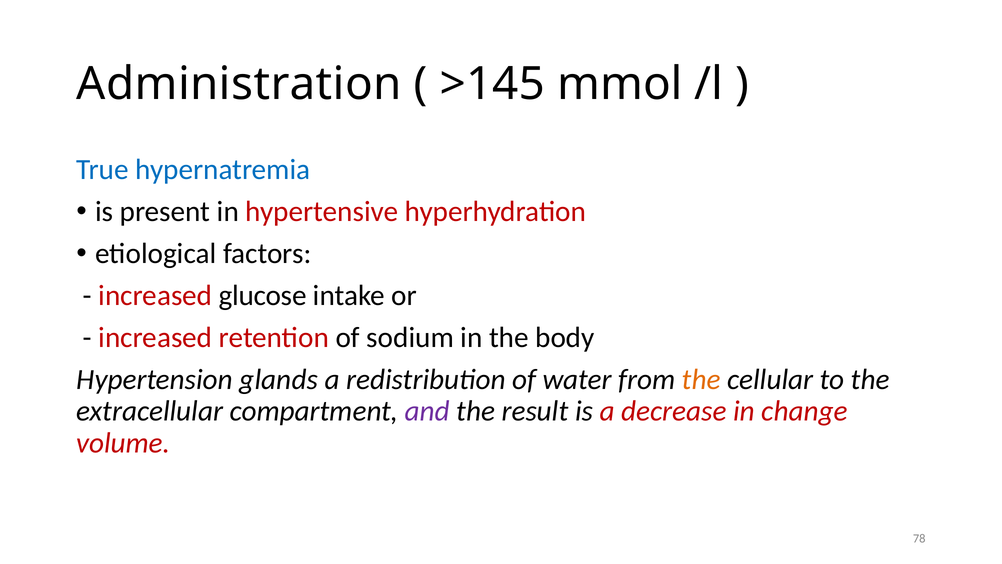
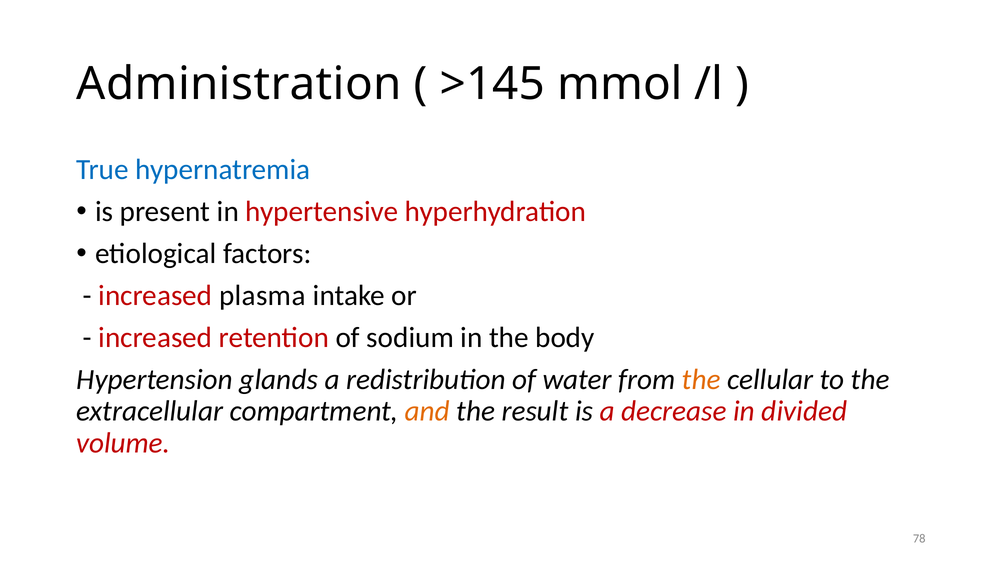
glucose: glucose -> plasma (262, 295)
and colour: purple -> orange (427, 411)
change: change -> divided (804, 411)
